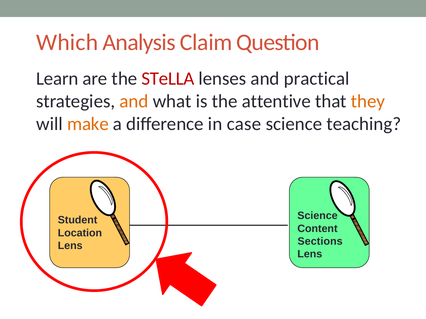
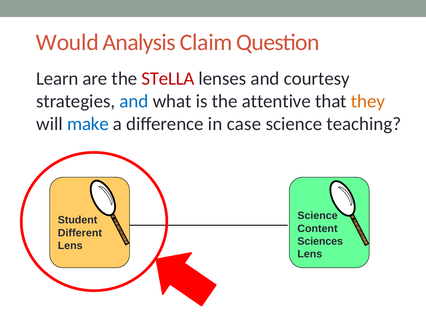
Which: Which -> Would (67, 42)
practical: practical -> courtesy (317, 79)
and colour: orange -> blue (134, 101)
make colour: orange -> blue (88, 124)
Location: Location -> Different (80, 233)
Sections: Sections -> Sciences (320, 242)
